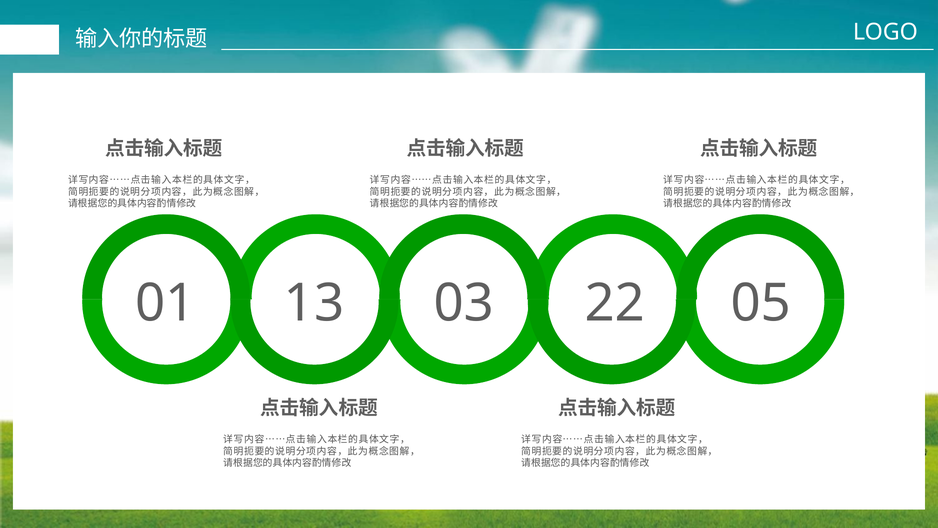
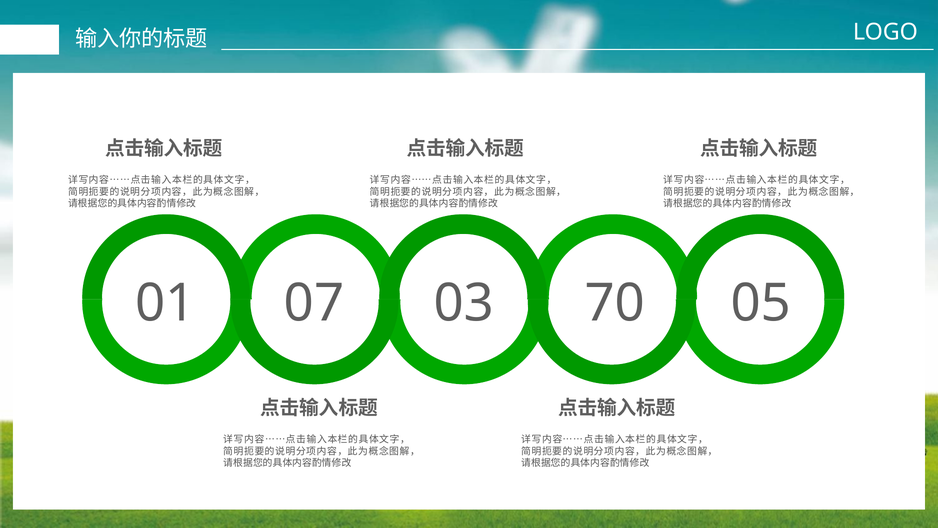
13: 13 -> 07 (314, 303)
22: 22 -> 70 (615, 303)
